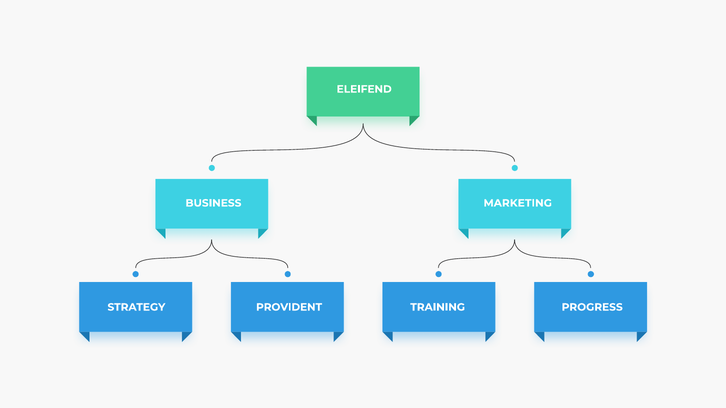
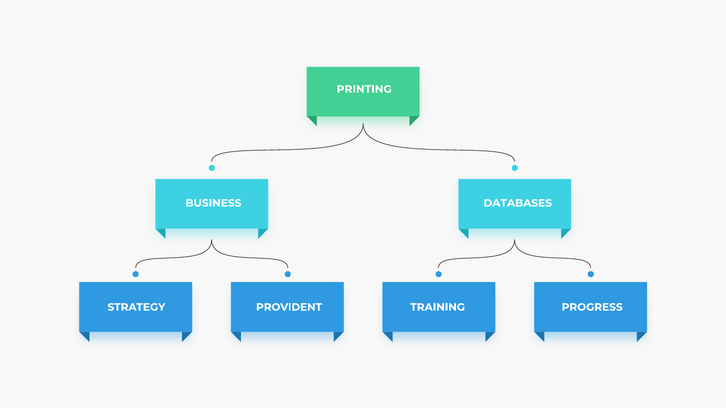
ELEIFEND: ELEIFEND -> PRINTING (364, 89)
MARKETING: MARKETING -> DATABASES (518, 203)
